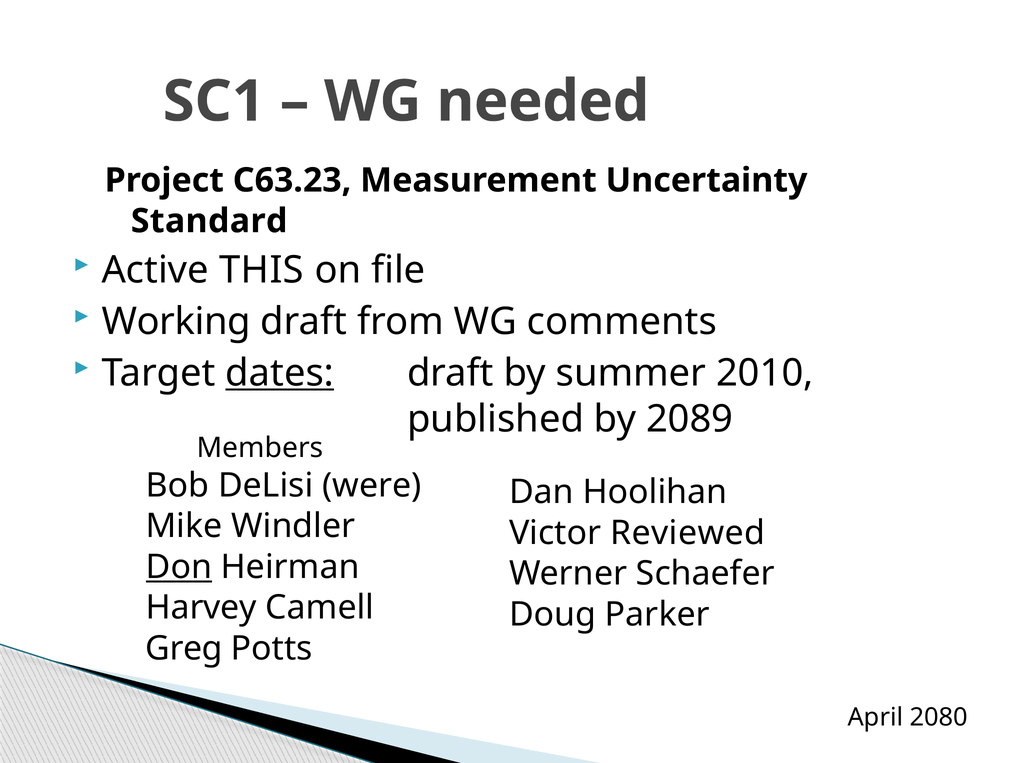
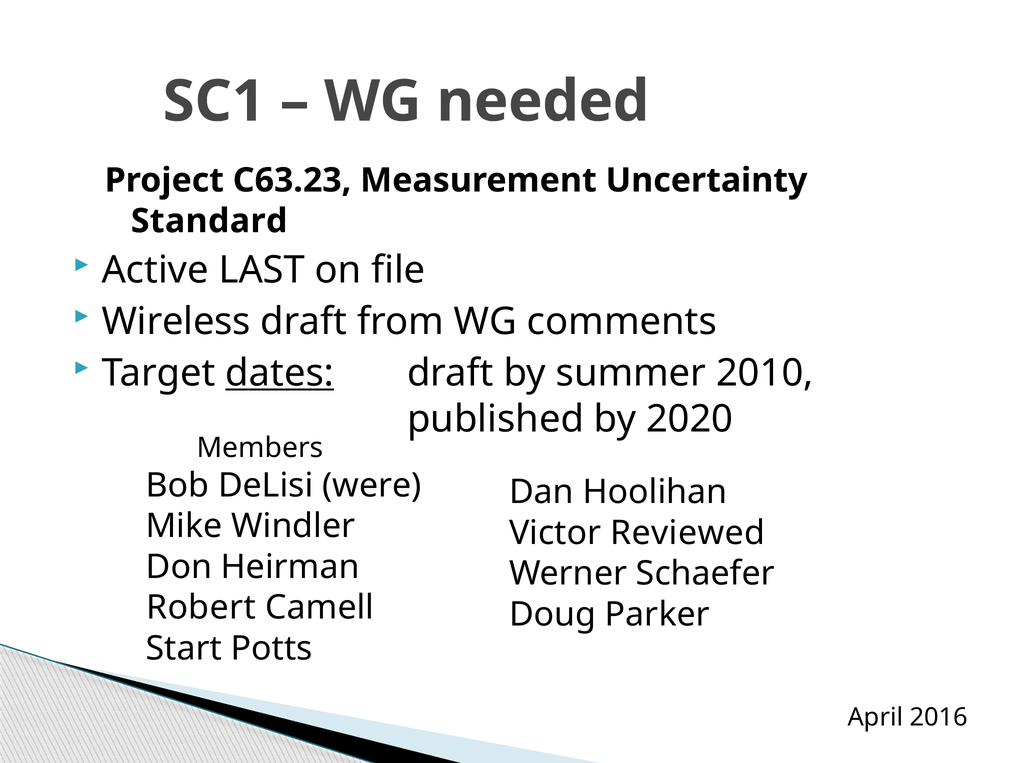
THIS: THIS -> LAST (262, 270)
Working: Working -> Wireless (176, 322)
2089: 2089 -> 2020 (690, 419)
Don underline: present -> none (179, 567)
Harvey: Harvey -> Robert (201, 608)
Greg: Greg -> Start (184, 649)
2080: 2080 -> 2016 (939, 718)
